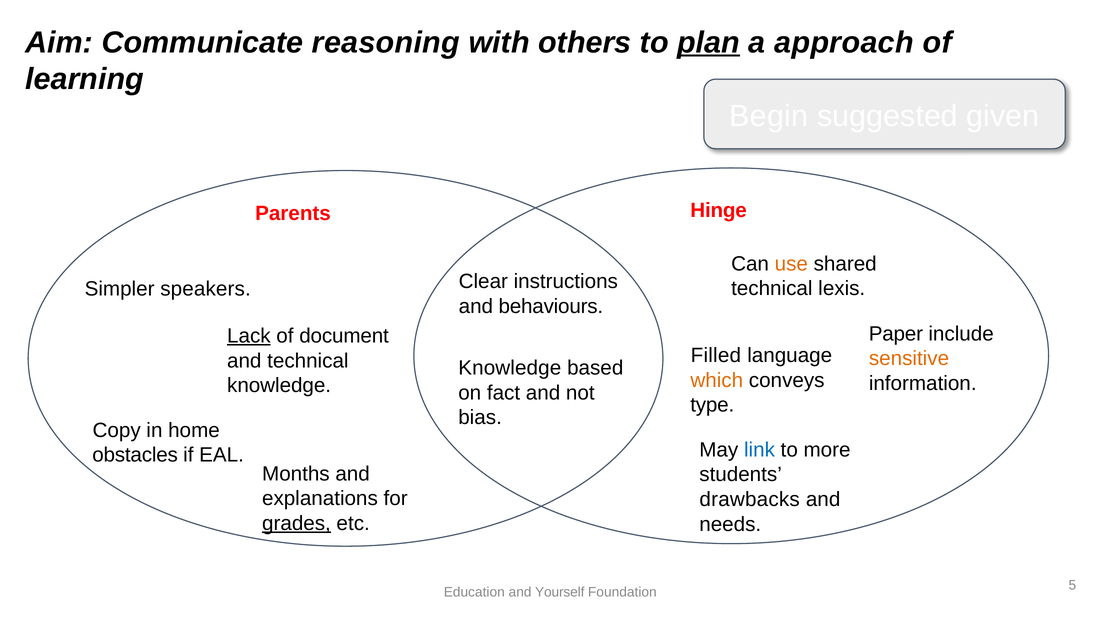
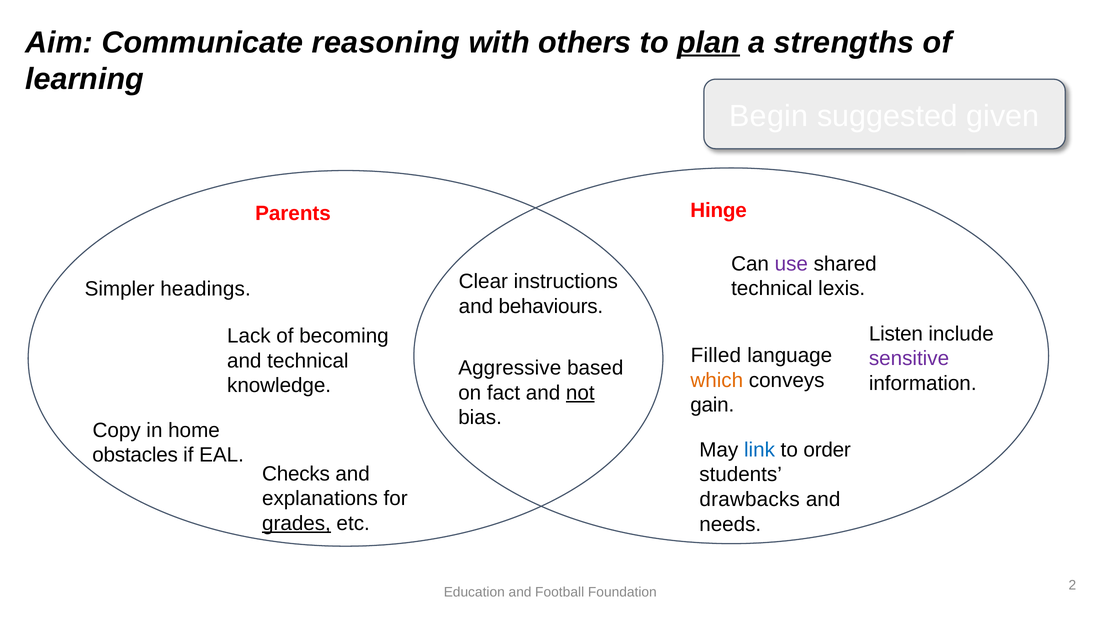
approach: approach -> strengths (844, 42)
use colour: orange -> purple (791, 263)
speakers: speakers -> headings (206, 289)
Paper: Paper -> Listen (896, 333)
Lack underline: present -> none (249, 336)
document: document -> becoming (344, 336)
sensitive colour: orange -> purple (909, 358)
Knowledge: Knowledge -> Aggressive (510, 368)
not underline: none -> present (580, 392)
type: type -> gain (712, 405)
more: more -> order (827, 449)
Months: Months -> Checks (296, 473)
Yourself: Yourself -> Football (560, 591)
5: 5 -> 2 (1072, 585)
